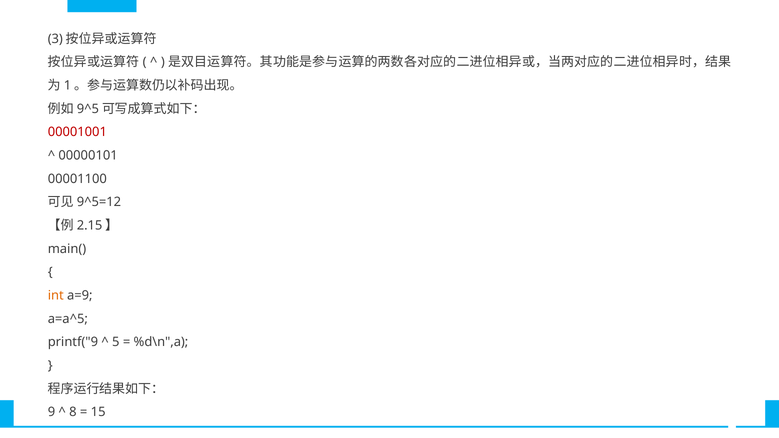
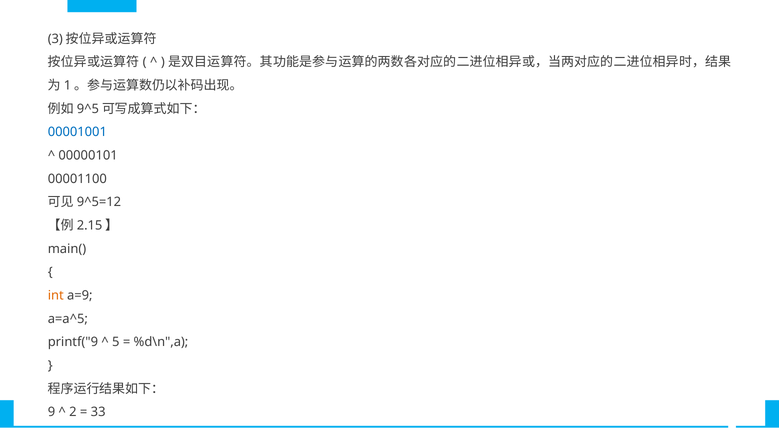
00001001 colour: red -> blue (77, 132)
8: 8 -> 2 (73, 412)
15: 15 -> 33 (98, 412)
